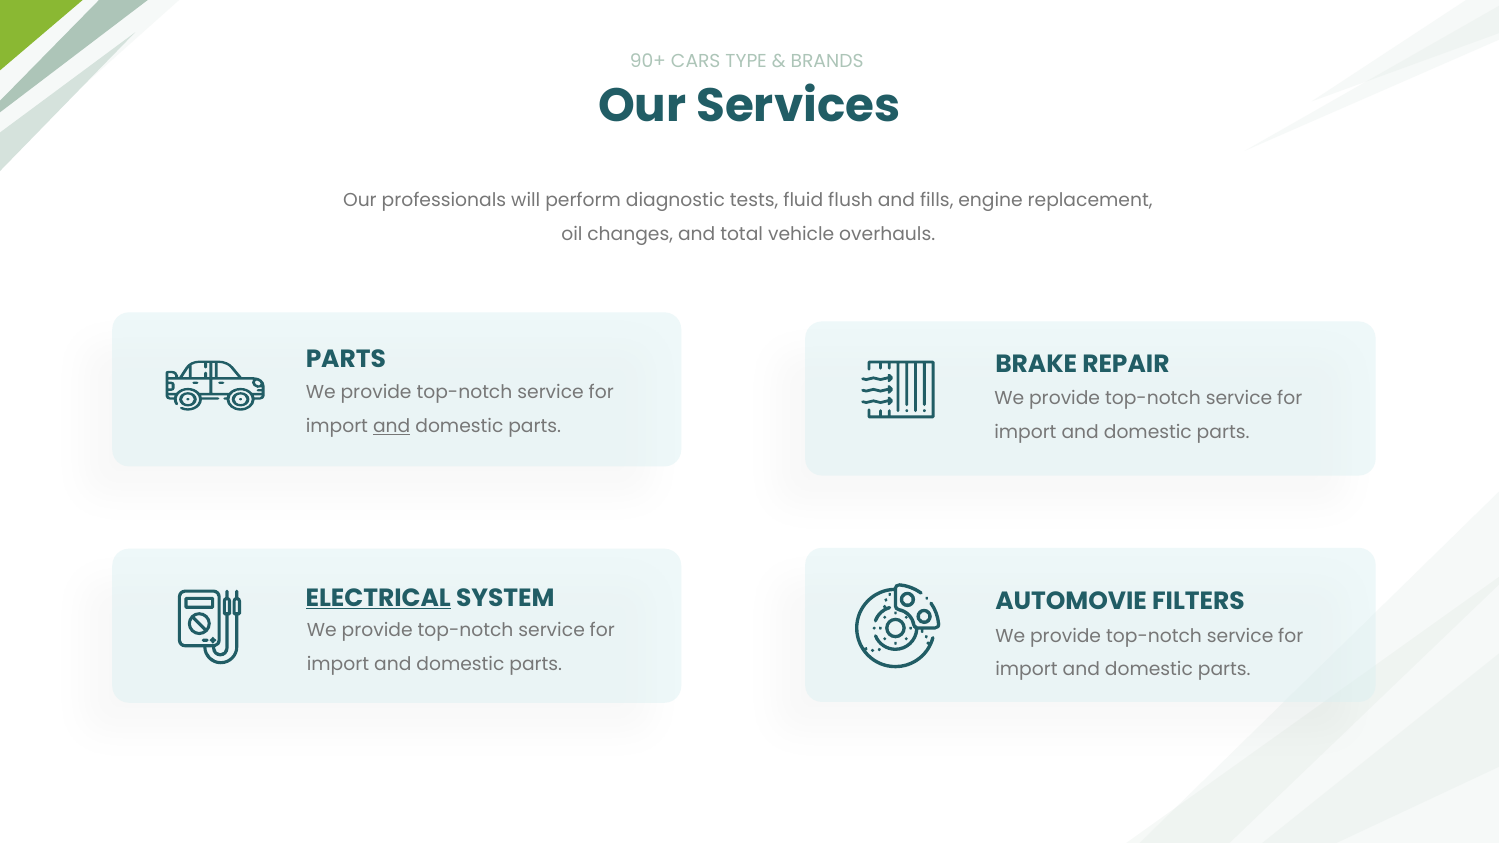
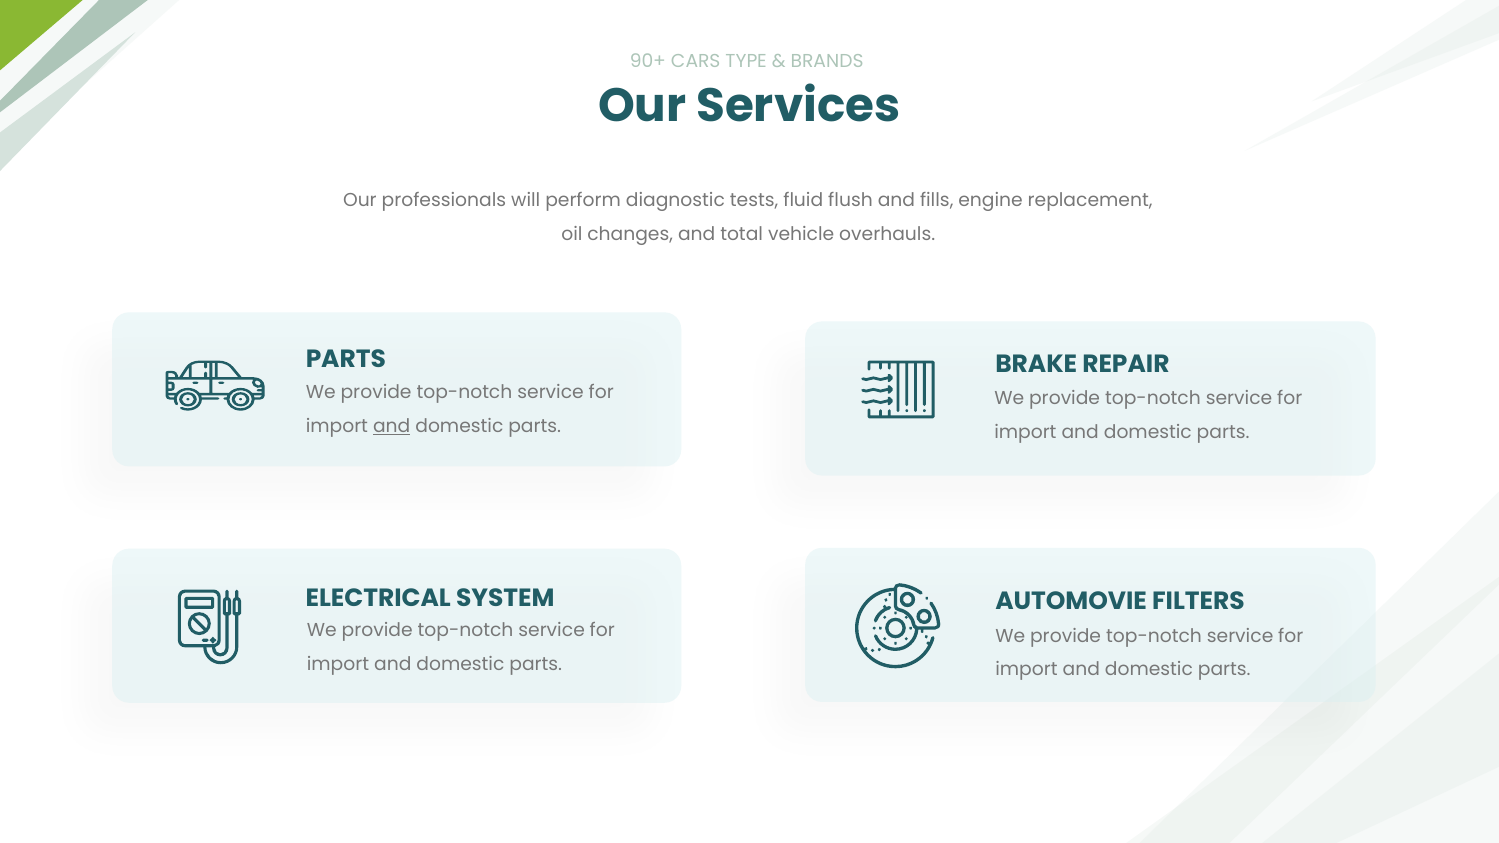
ELECTRICAL underline: present -> none (378, 598)
